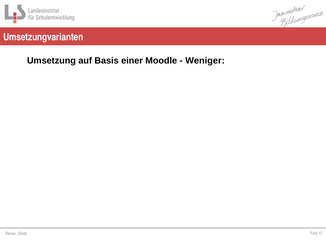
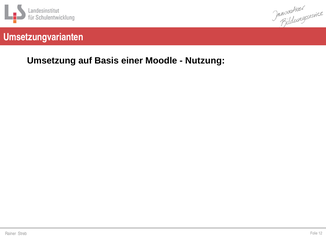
Weniger: Weniger -> Nutzung (205, 61)
